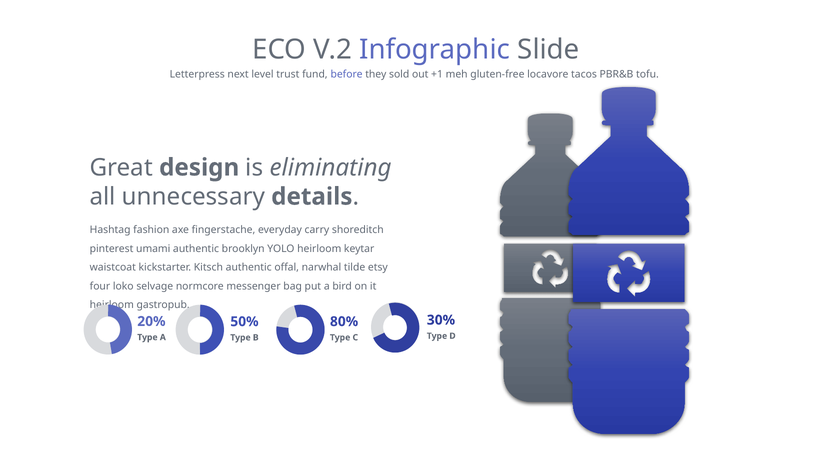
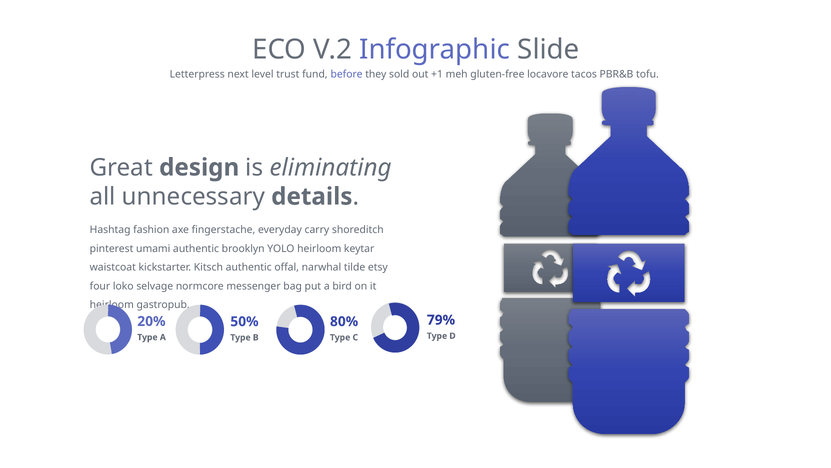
30%: 30% -> 79% (441, 320)
